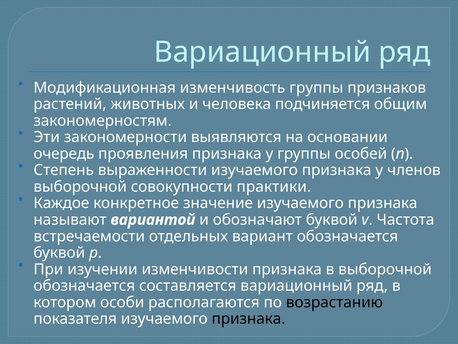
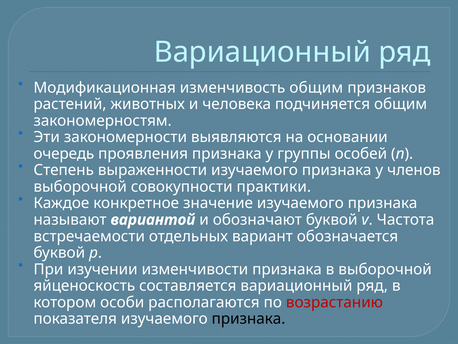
изменчивость группы: группы -> общим (316, 88)
обозначается: обозначается -> яйценоскость (84, 285)
возрастанию colour: black -> red (334, 302)
